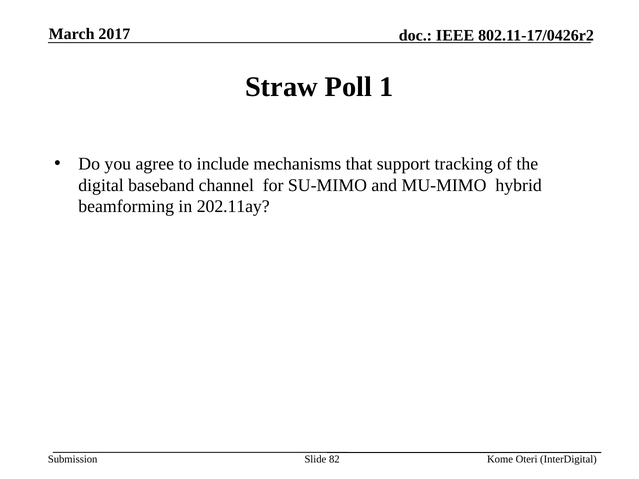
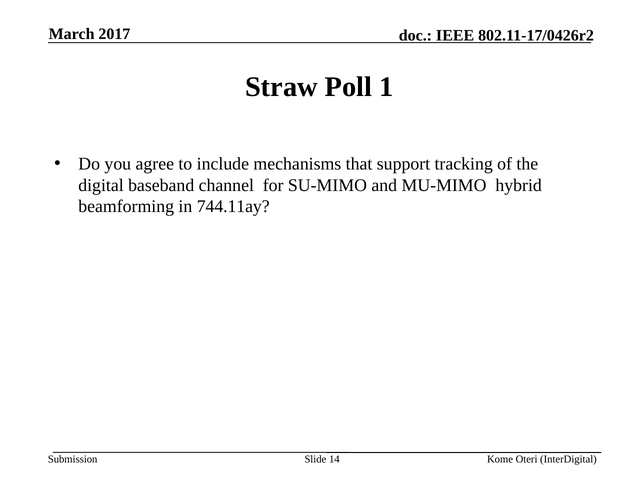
202.11ay: 202.11ay -> 744.11ay (233, 207)
82: 82 -> 14 (334, 460)
